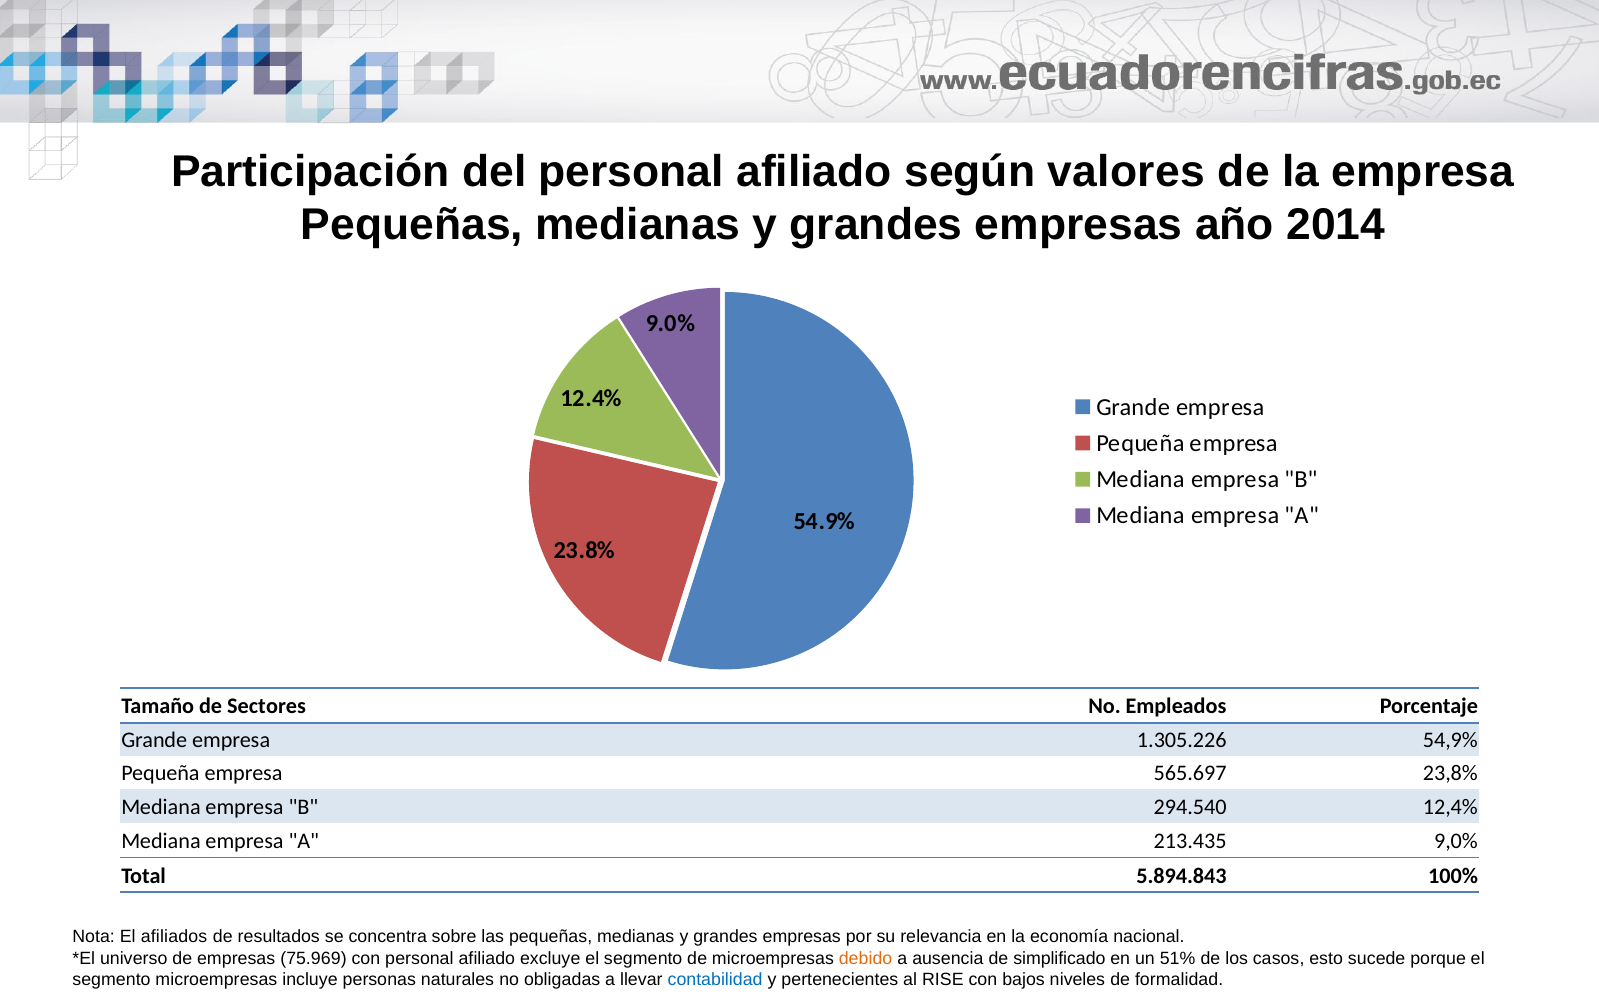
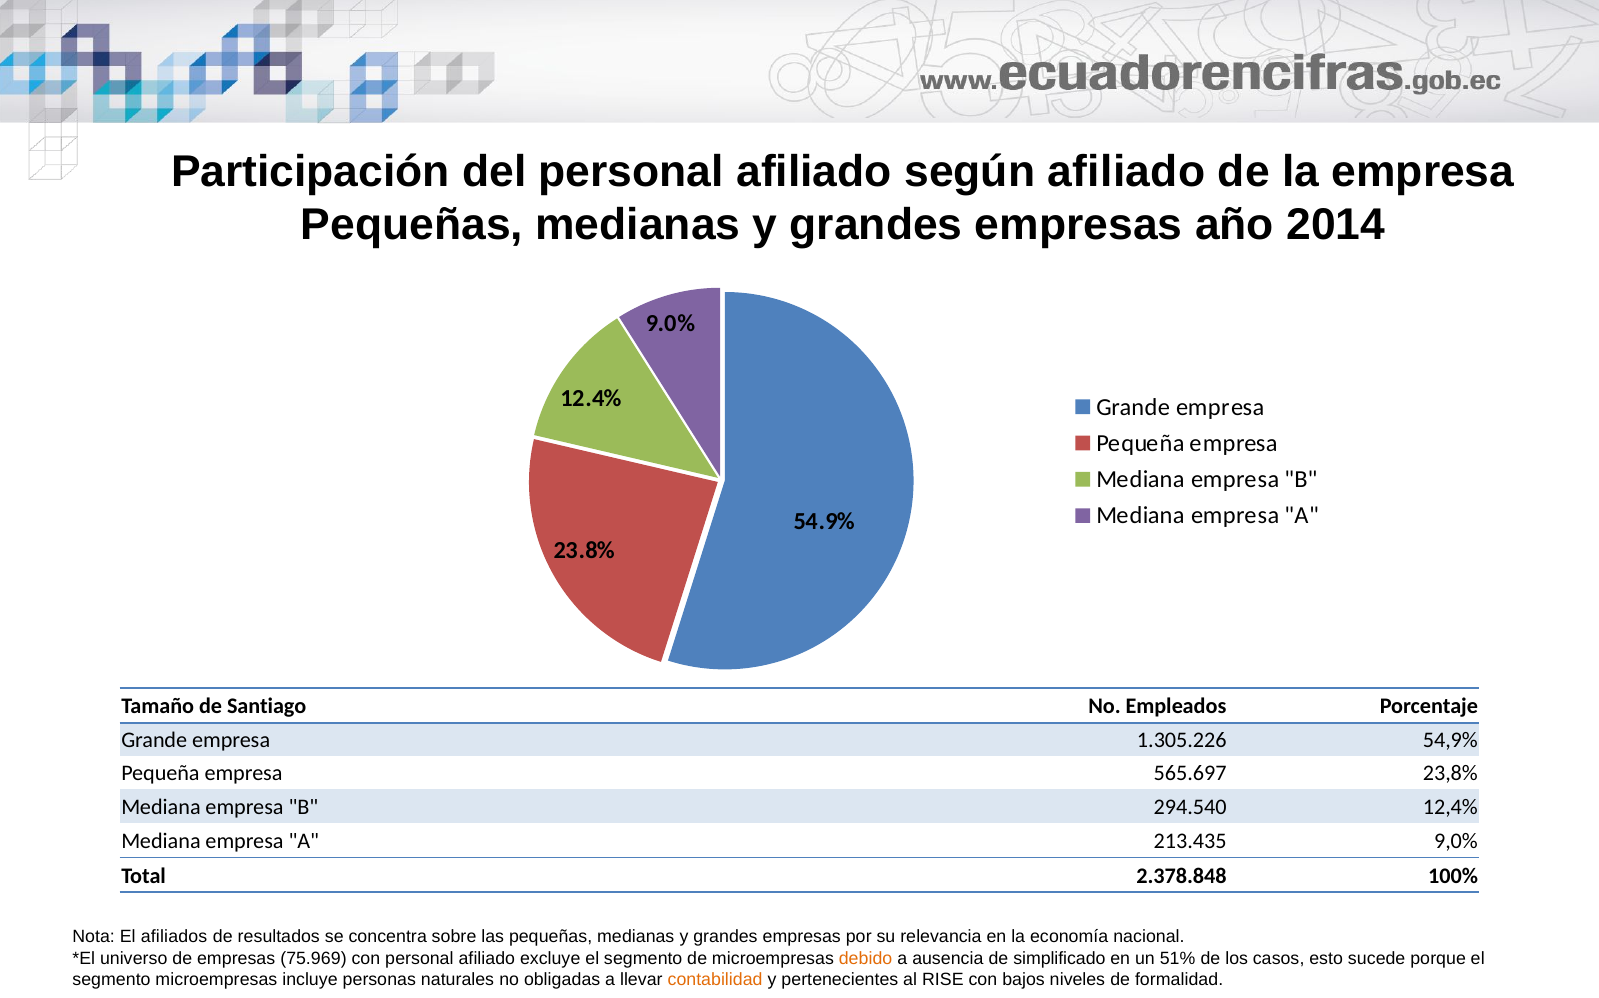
según valores: valores -> afiliado (1126, 172)
Sectores: Sectores -> Santiago (267, 707)
5.894.843: 5.894.843 -> 2.378.848 (1182, 876)
contabilidad colour: blue -> orange (715, 980)
